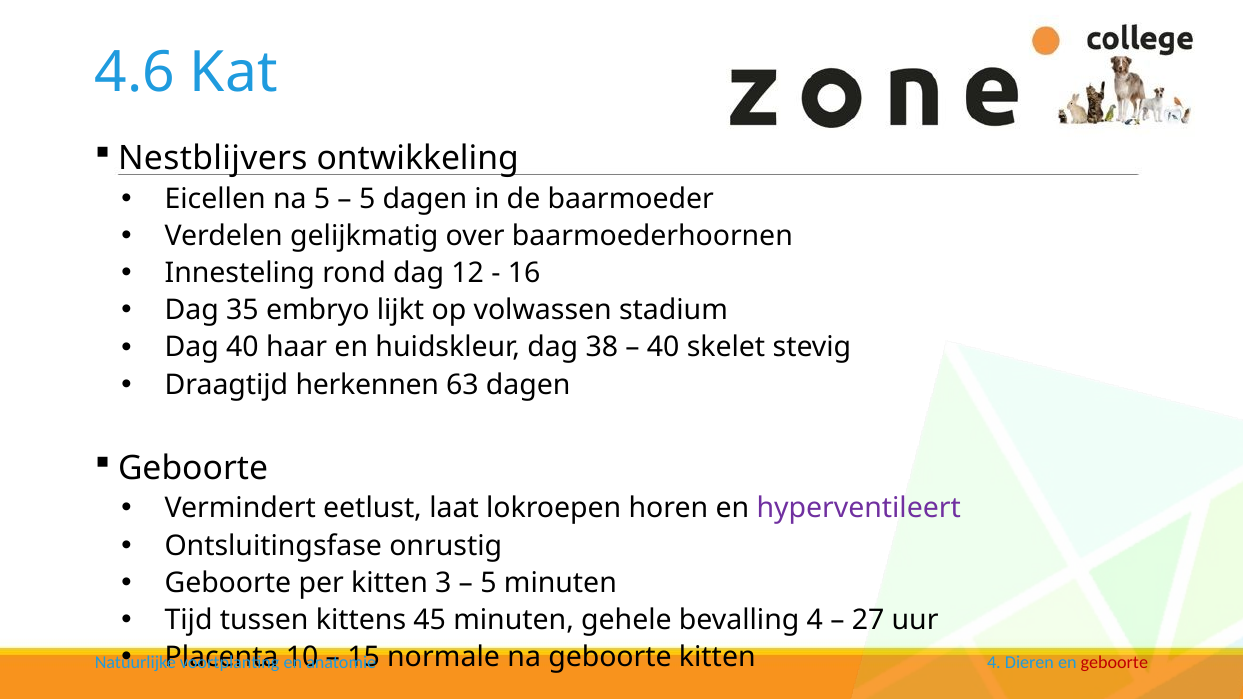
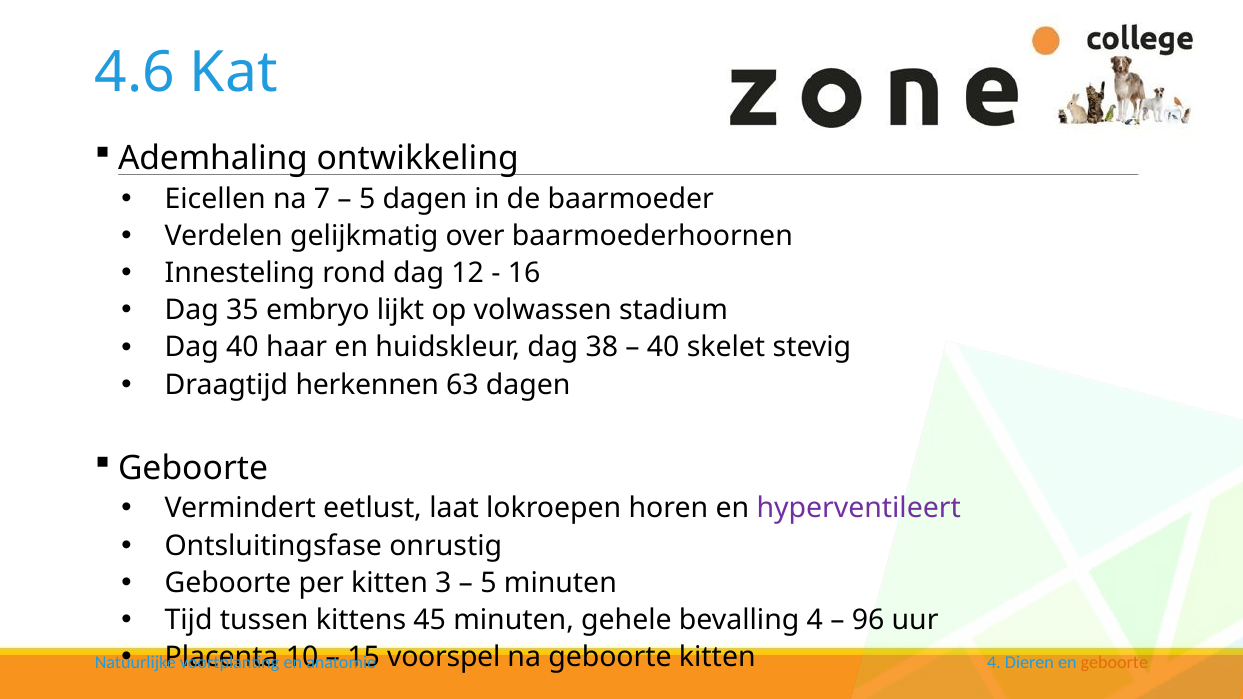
Nestblijvers: Nestblijvers -> Ademhaling (213, 159)
na 5: 5 -> 7 (322, 199)
27: 27 -> 96 (868, 620)
normale: normale -> voorspel (444, 657)
geboorte colour: red -> orange (1114, 662)
